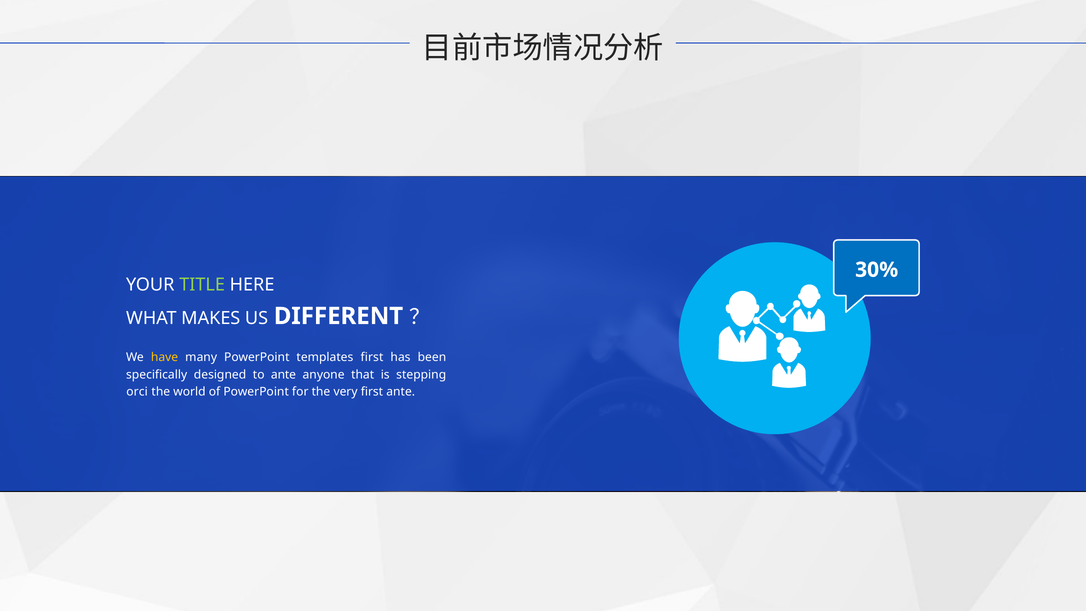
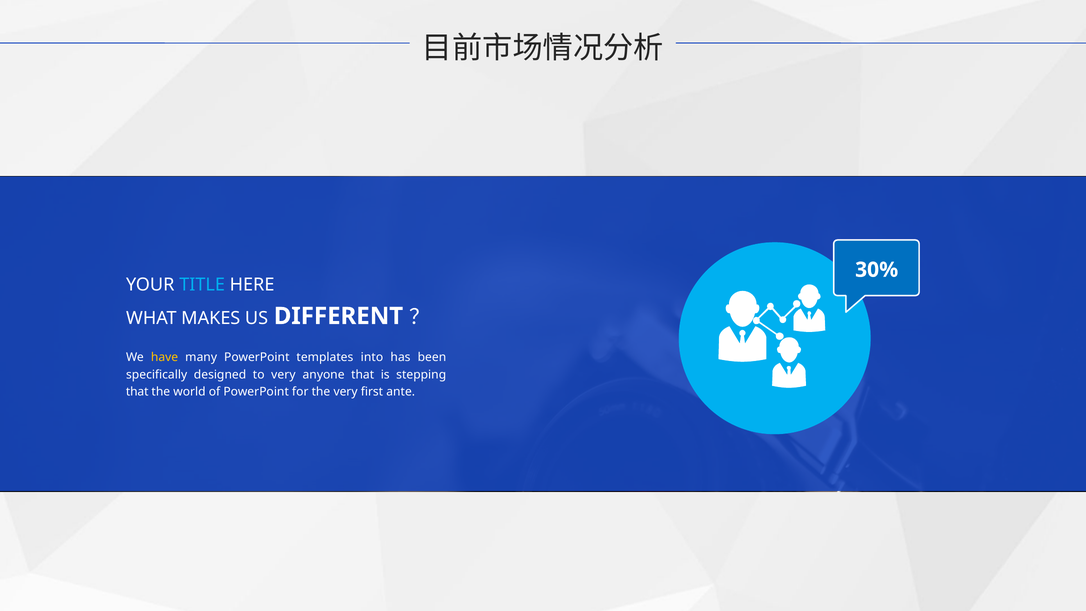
TITLE colour: light green -> light blue (202, 284)
templates first: first -> into (372, 357)
to ante: ante -> very (283, 374)
orci: orci -> that (137, 392)
